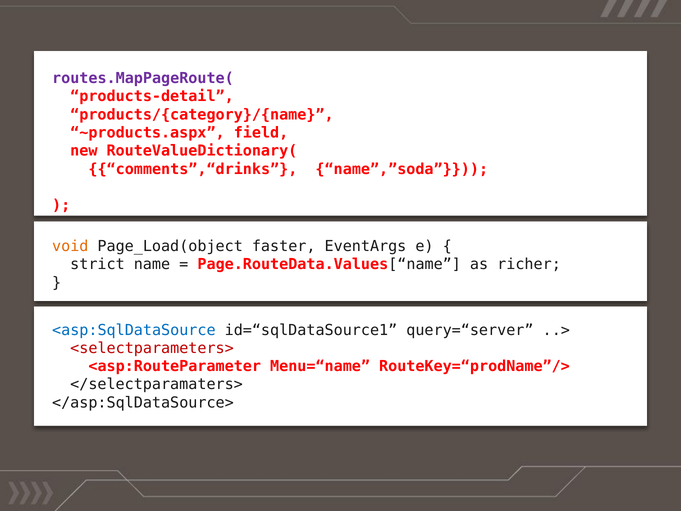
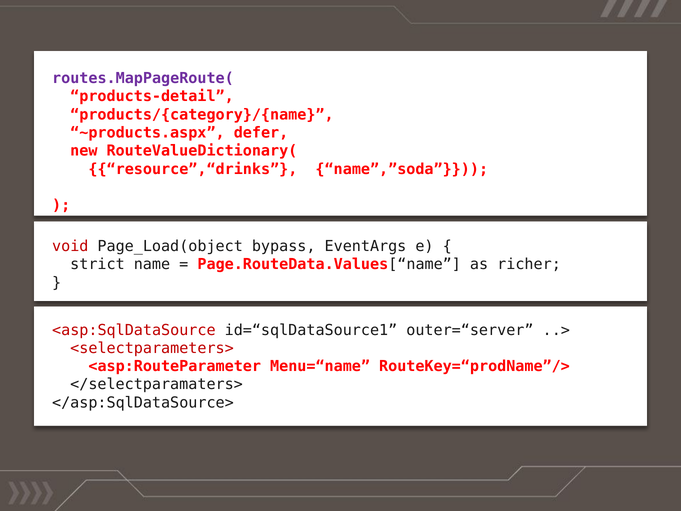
field: field -> defer (261, 133)
comments”,“drinks: comments”,“drinks -> resource”,“drinks (193, 169)
void colour: orange -> red (70, 246)
faster: faster -> bypass (284, 246)
<asp:SqlDataSource colour: blue -> red (134, 330)
query=“server: query=“server -> outer=“server (470, 330)
